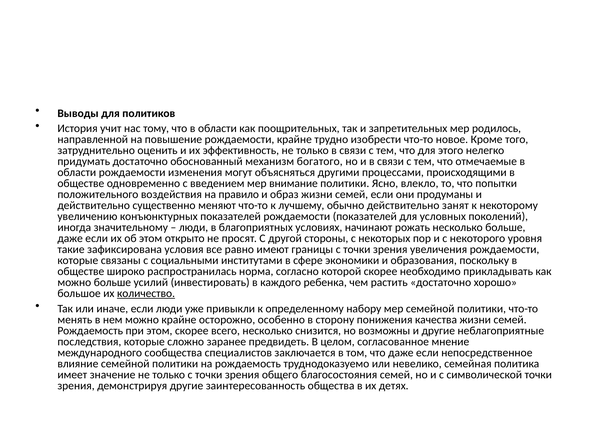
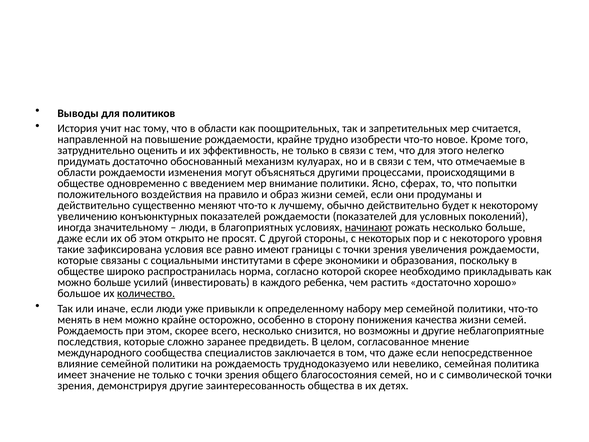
родилось: родилось -> считается (496, 128)
богатого: богатого -> кулуарах (320, 161)
влекло: влекло -> сферах (420, 183)
занят: занят -> будет (456, 205)
начинают underline: none -> present (369, 227)
